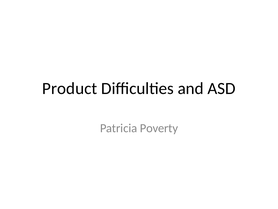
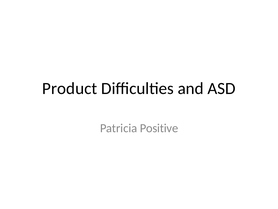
Poverty: Poverty -> Positive (159, 128)
